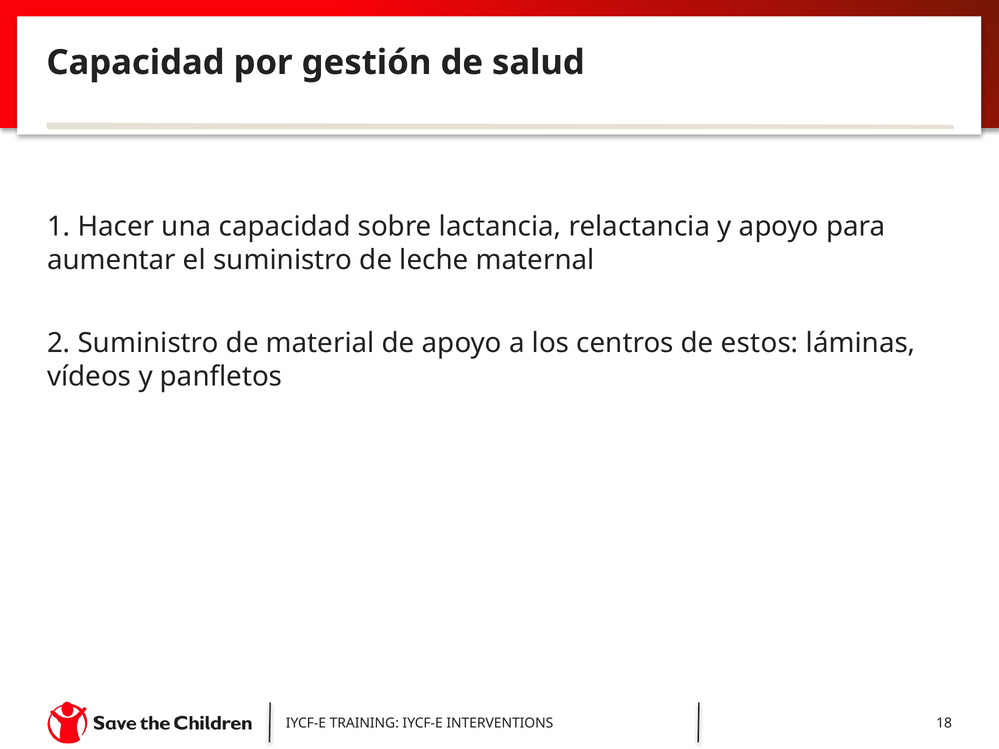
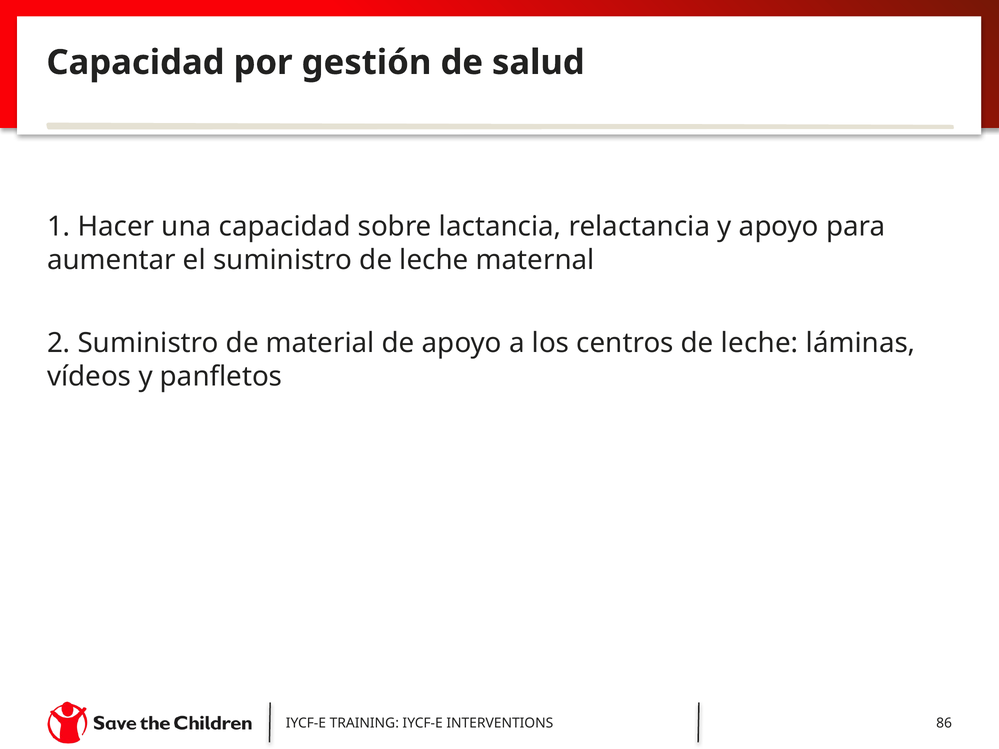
centros de estos: estos -> leche (760, 343)
18: 18 -> 86 (944, 724)
